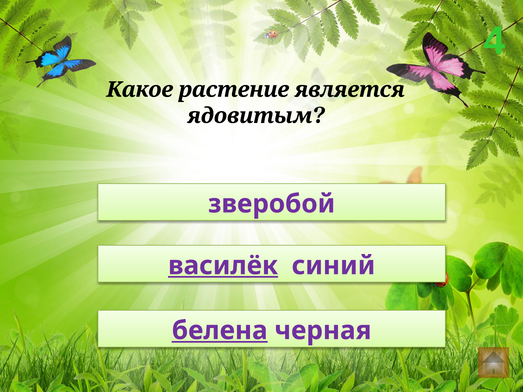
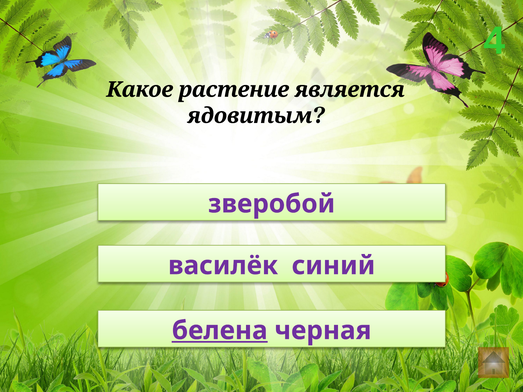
василёк underline: present -> none (223, 266)
